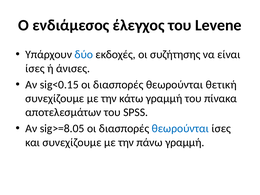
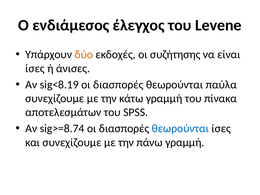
δύο colour: blue -> orange (84, 55)
sig<0.15: sig<0.15 -> sig<8.19 (59, 85)
θετική: θετική -> παύλα (221, 85)
sig>=8.05: sig>=8.05 -> sig>=8.74 (62, 129)
